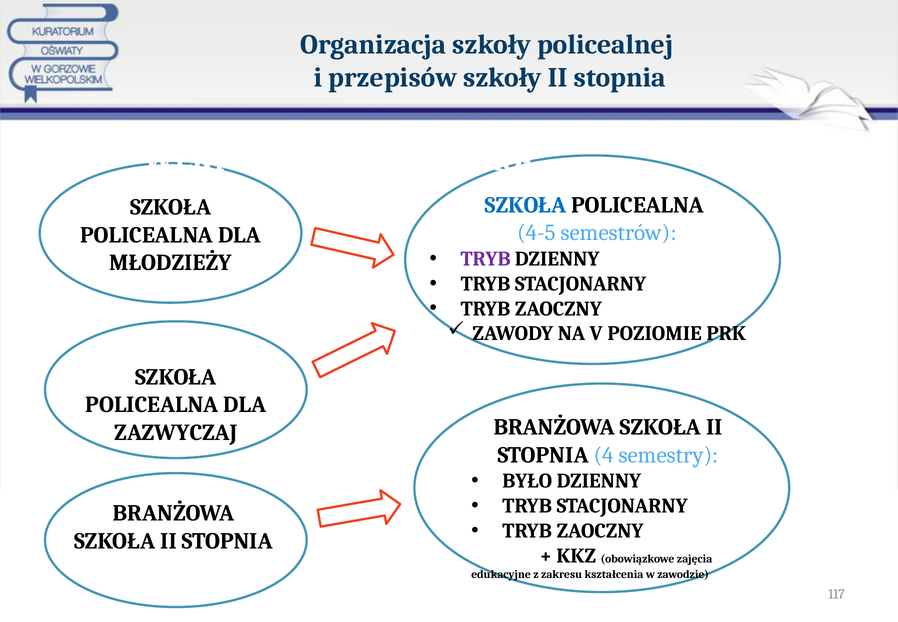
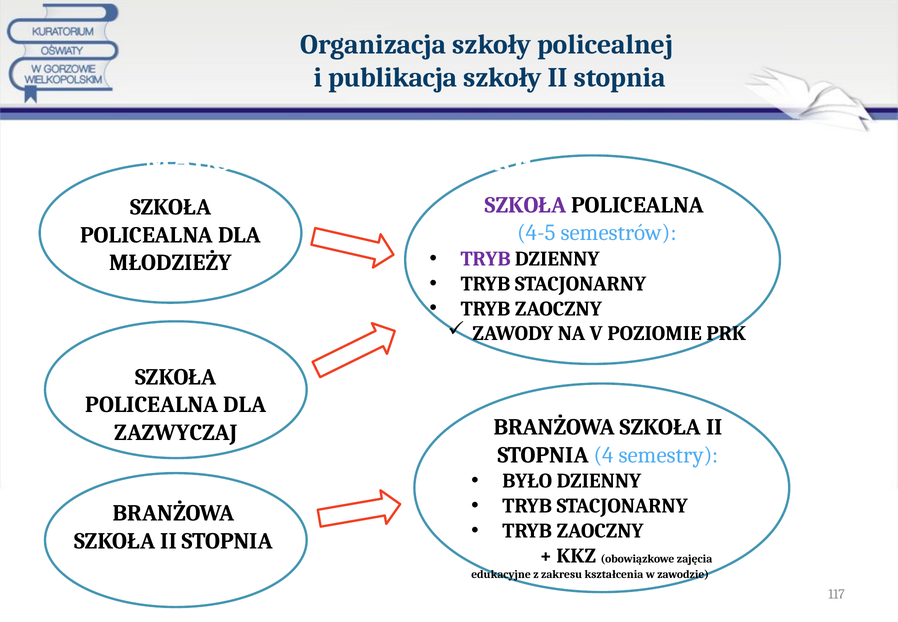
przepisów: przepisów -> publikacja (393, 78)
WLKP: WLKP -> MAŁO (188, 160)
SZKOŁA colour: blue -> purple (525, 205)
